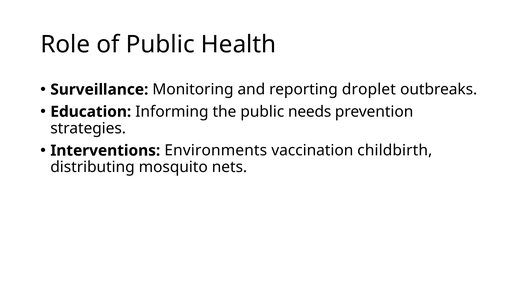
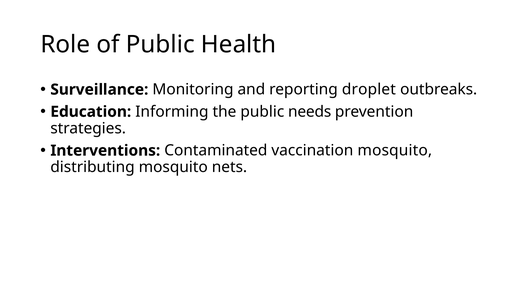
Environments: Environments -> Contaminated (216, 151)
vaccination childbirth: childbirth -> mosquito (395, 151)
